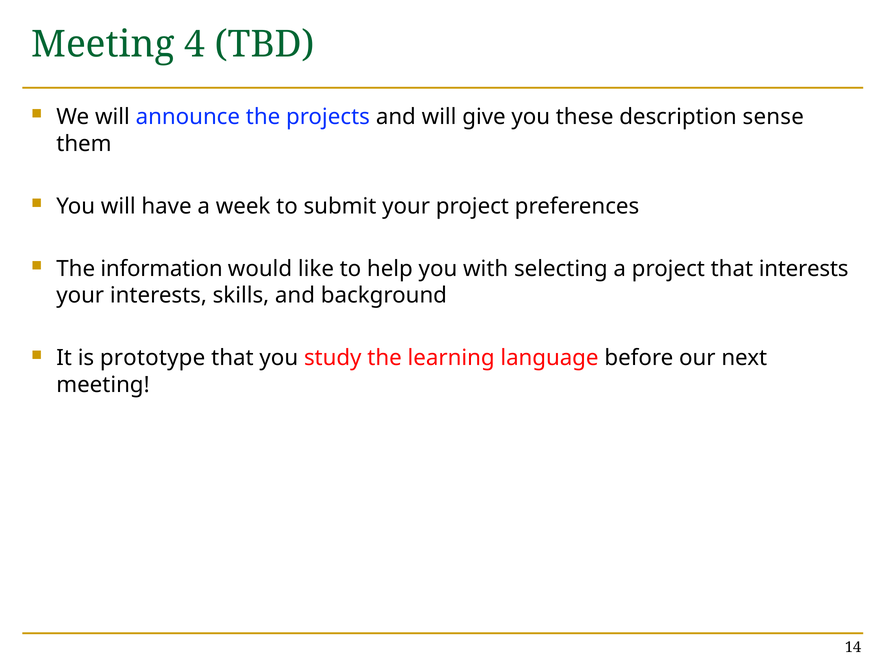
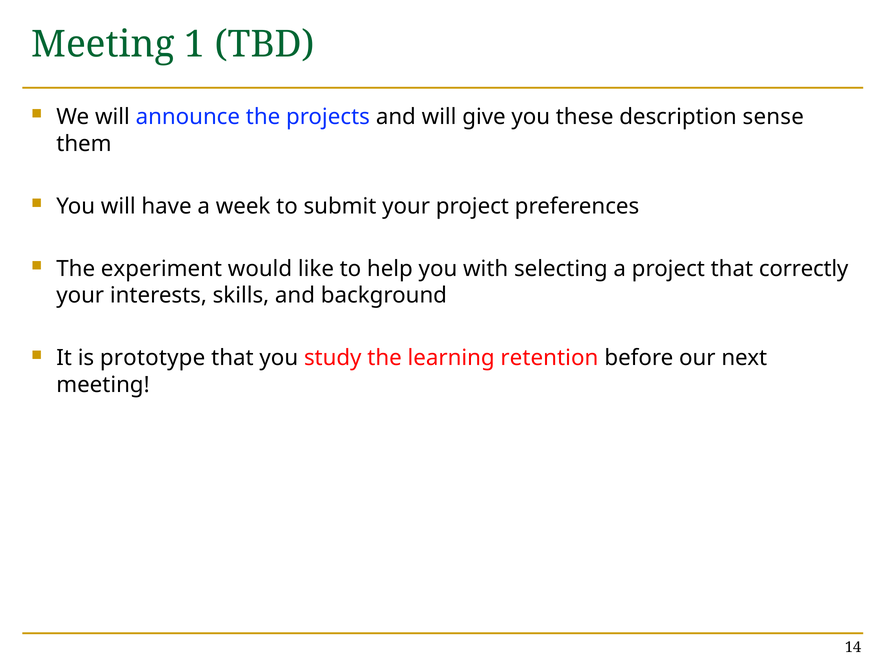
4: 4 -> 1 (195, 44)
information: information -> experiment (161, 269)
that interests: interests -> correctly (804, 269)
language: language -> retention (549, 358)
